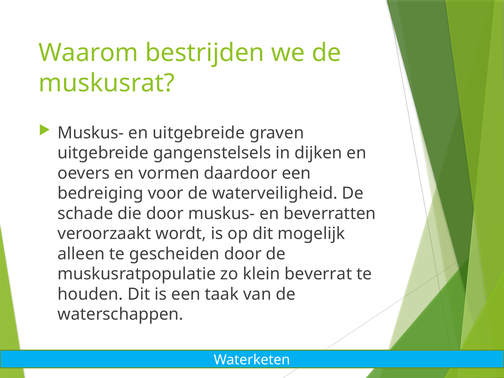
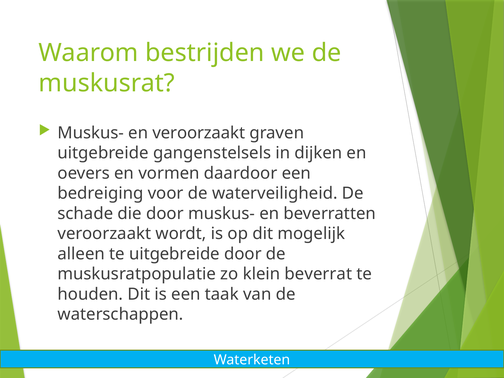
en uitgebreide: uitgebreide -> veroorzaakt (199, 133)
te gescheiden: gescheiden -> uitgebreide (174, 254)
